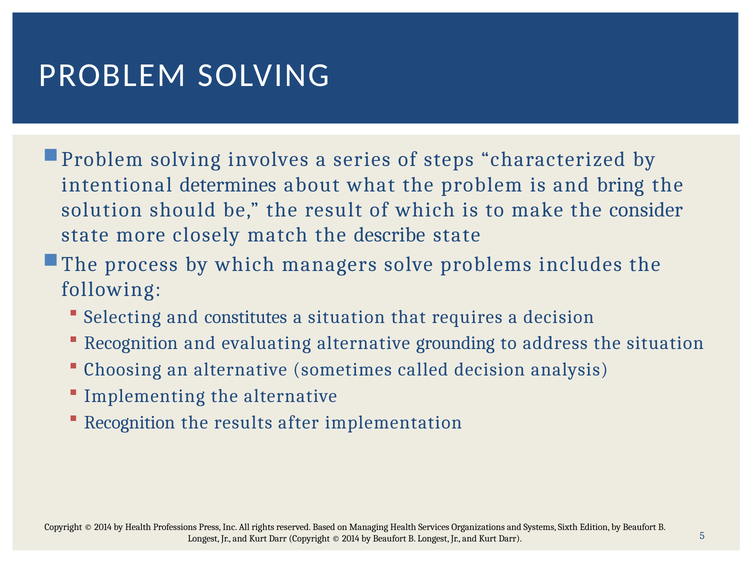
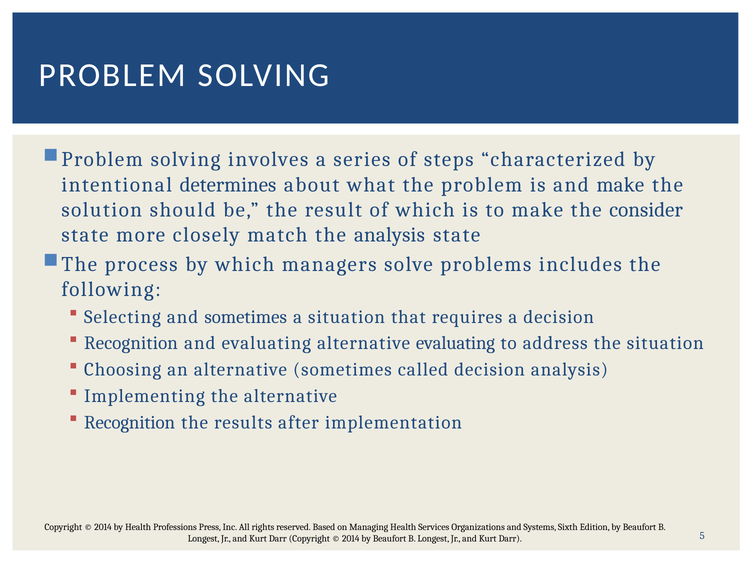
and bring: bring -> make (620, 185)
the describe: describe -> analysis (389, 235)
and constitutes: constitutes -> sometimes (246, 317)
alternative grounding: grounding -> evaluating (455, 343)
